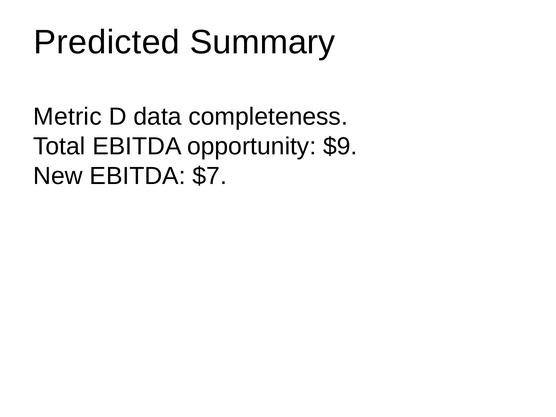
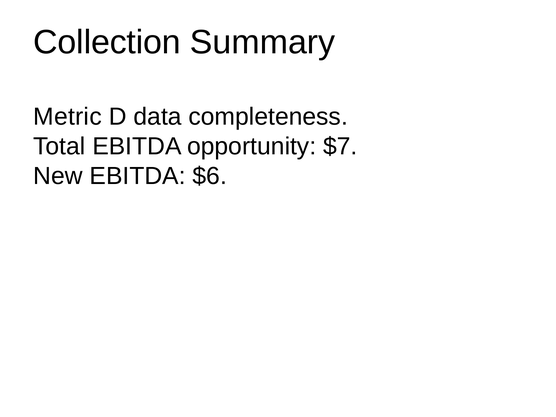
Predicted: Predicted -> Collection (107, 42)
$9: $9 -> $7 (340, 146)
$7: $7 -> $6 (210, 176)
